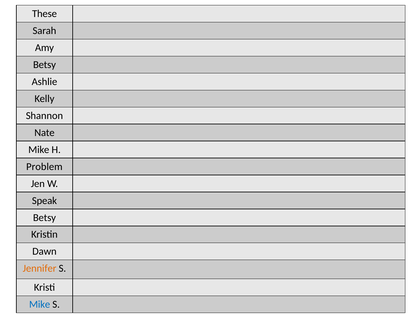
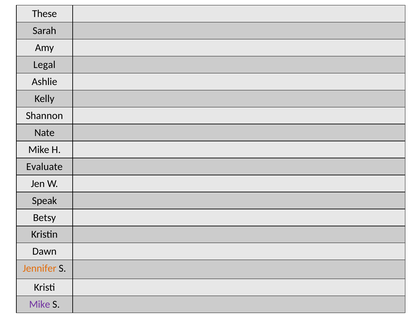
Betsy: Betsy -> Legal (44, 65)
Problem: Problem -> Evaluate (44, 166)
Mike colour: blue -> purple (40, 304)
